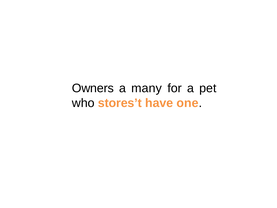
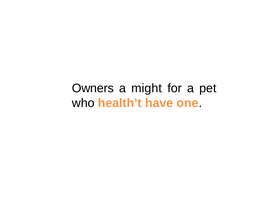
many: many -> might (147, 88)
stores’t: stores’t -> health’t (120, 103)
